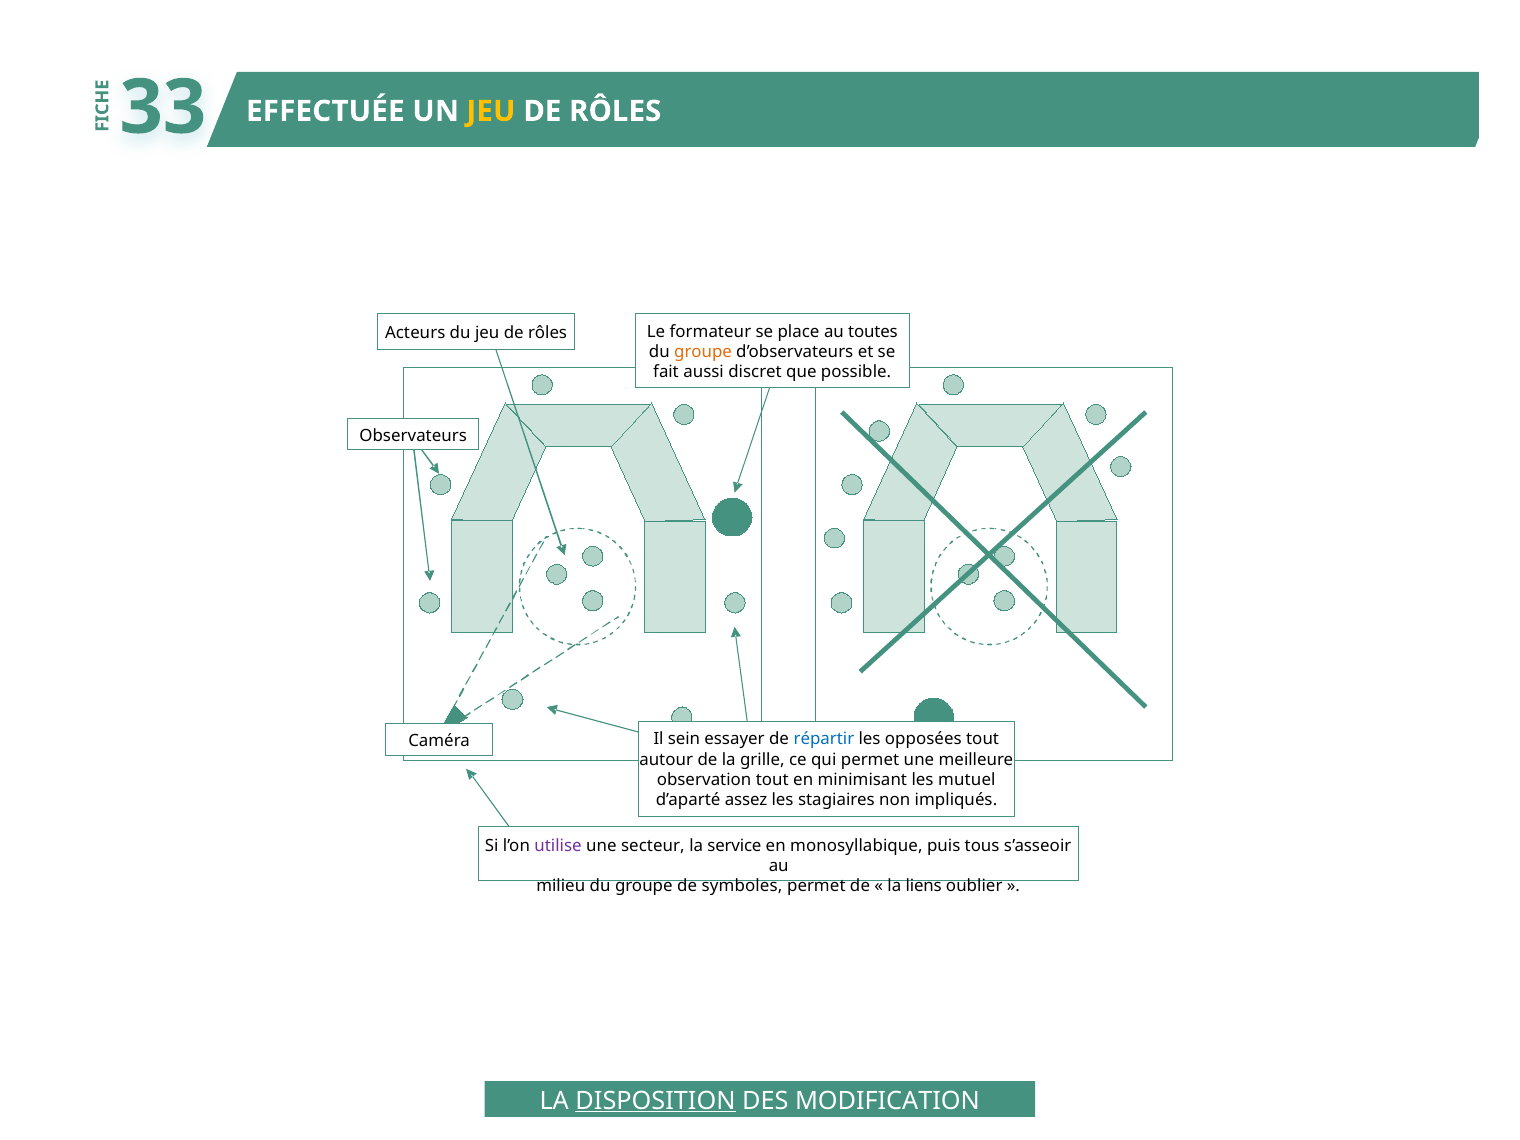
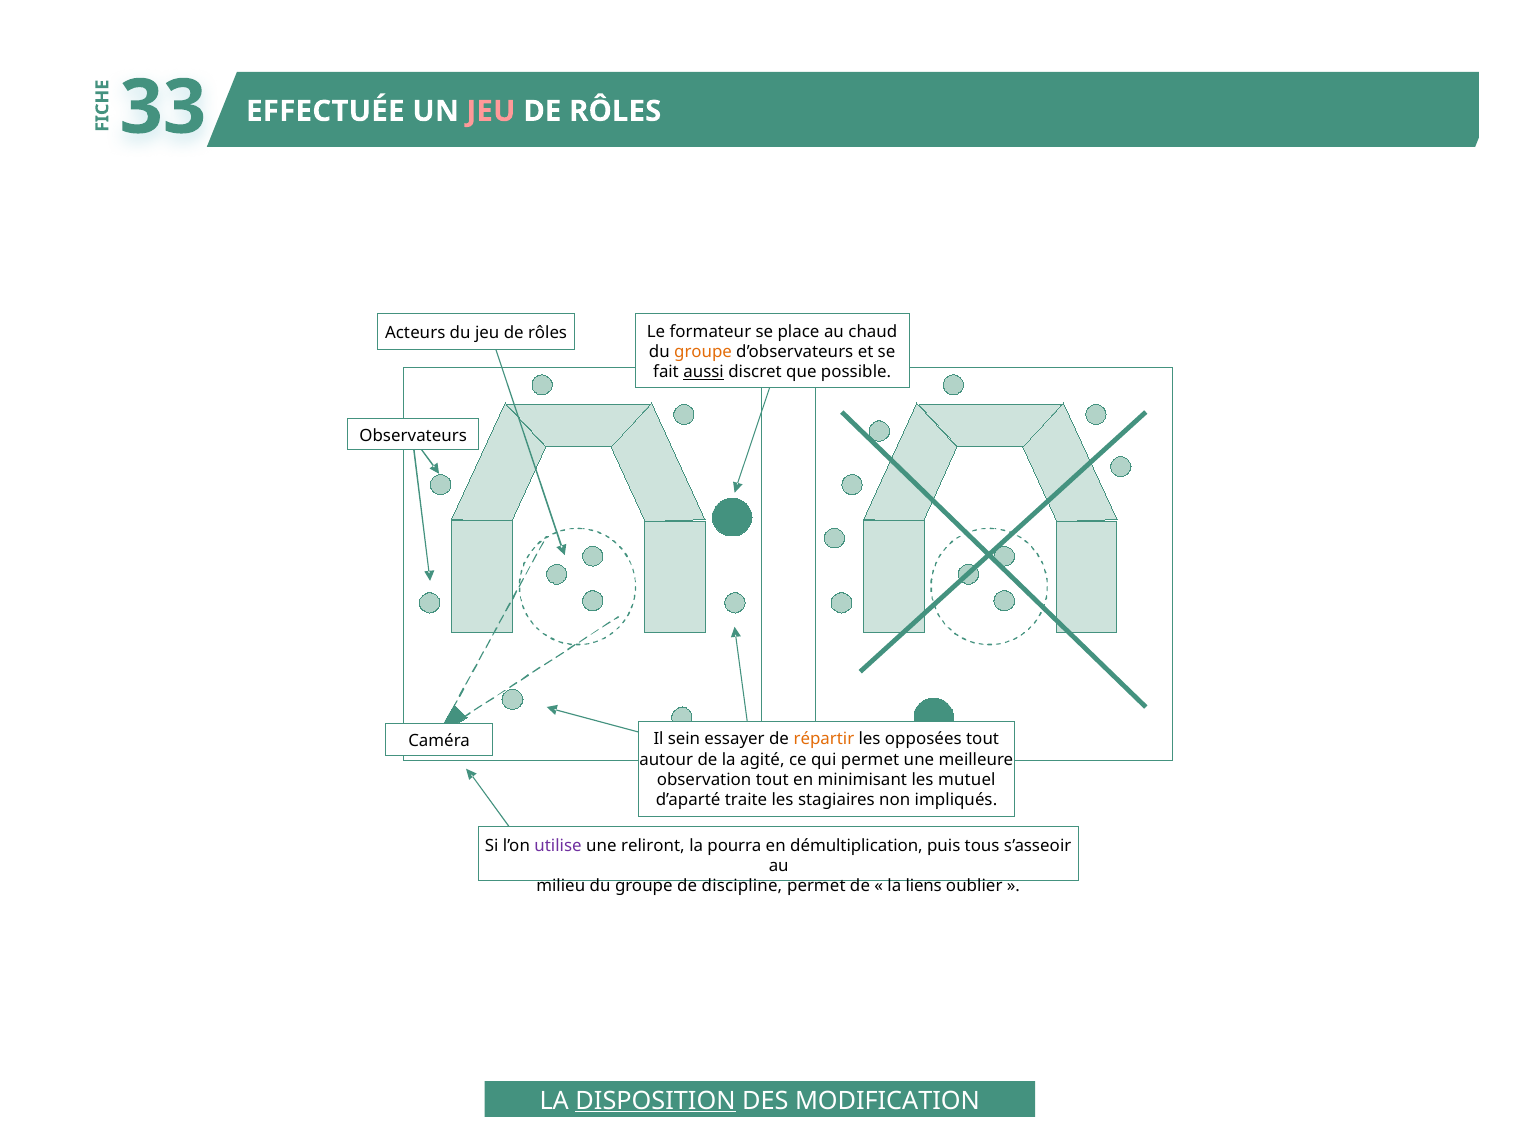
JEU colour: yellow -> pink (491, 111)
toutes: toutes -> chaud (873, 331)
aussi underline: none -> present (704, 372)
répartir colour: blue -> orange (824, 739)
grille: grille -> agité (762, 760)
assez: assez -> traite (746, 800)
secteur: secteur -> reliront (653, 846)
service: service -> pourra (734, 846)
monosyllabique: monosyllabique -> démultiplication (856, 846)
symboles: symboles -> discipline (742, 886)
